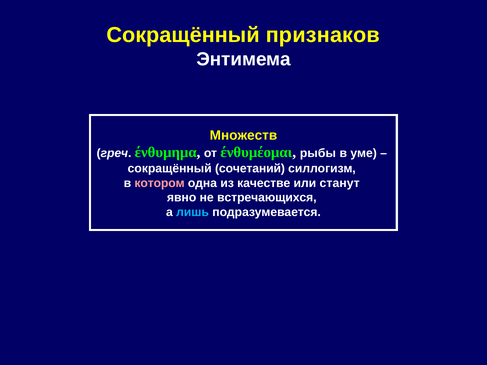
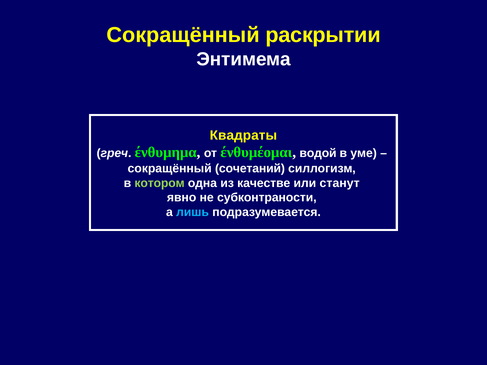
признаков: признаков -> раскрытии (323, 35)
Множеств: Множеств -> Квадраты (243, 135)
рыбы: рыбы -> водой (318, 153)
котором colour: pink -> light green (160, 183)
встречающихся: встречающихся -> субконтраности (267, 198)
